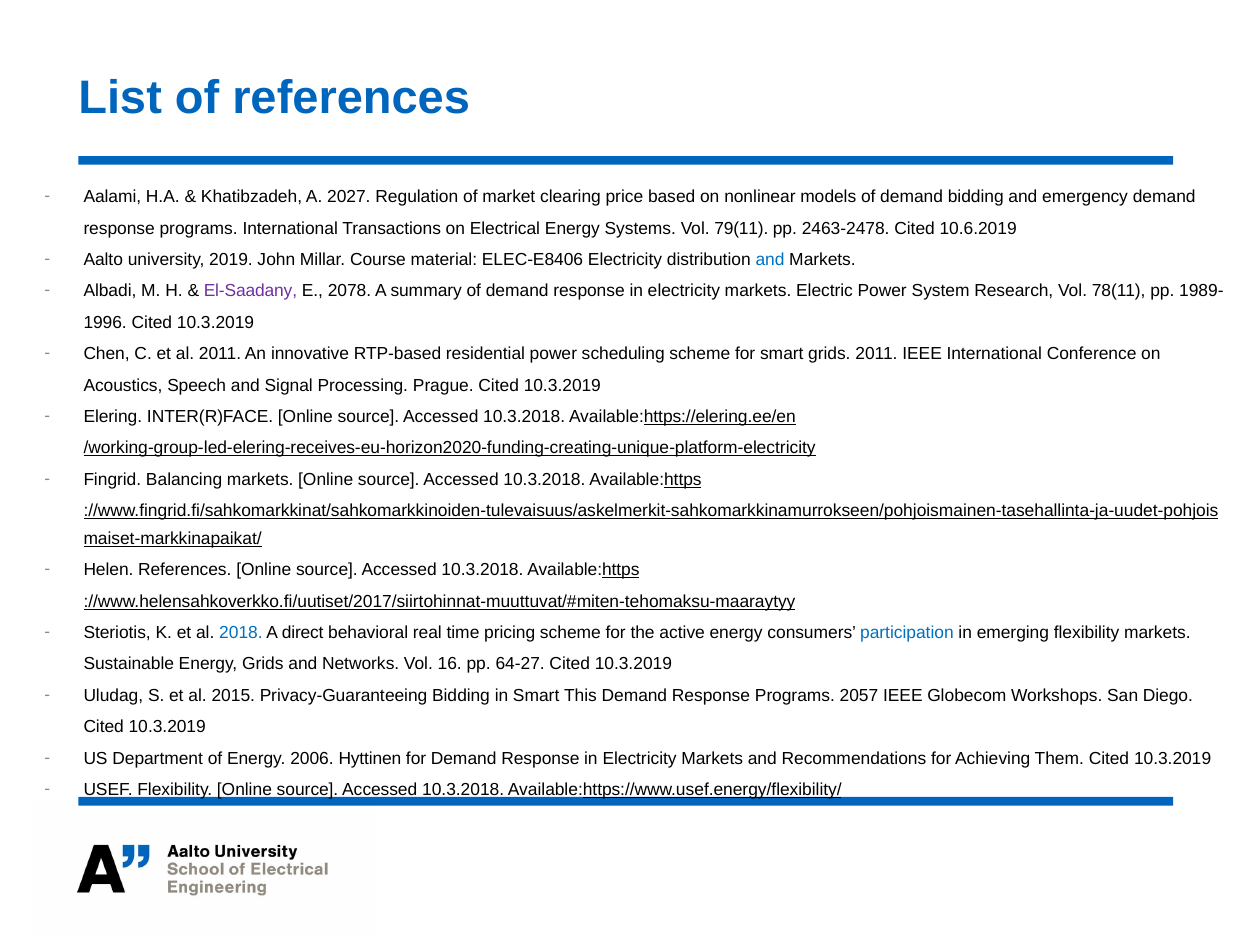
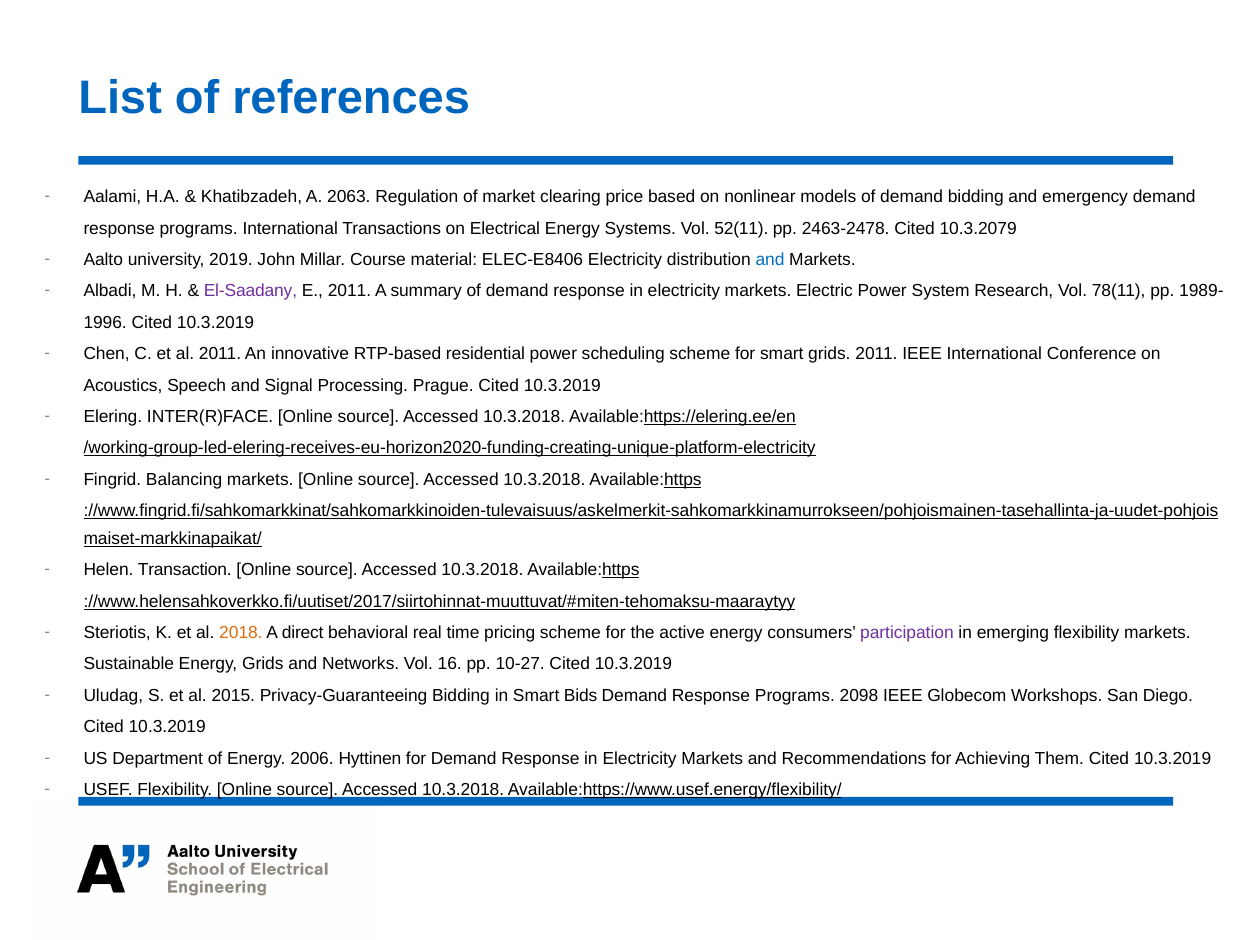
2027: 2027 -> 2063 (349, 197)
79(11: 79(11 -> 52(11 (741, 228)
10.6.2019: 10.6.2019 -> 10.3.2079 (978, 228)
E 2078: 2078 -> 2011 (350, 291)
Helen References: References -> Transaction (185, 570)
2018 colour: blue -> orange (241, 633)
participation colour: blue -> purple (907, 633)
64-27: 64-27 -> 10-27 (520, 664)
This: This -> Bids (581, 695)
2057: 2057 -> 2098 (859, 695)
